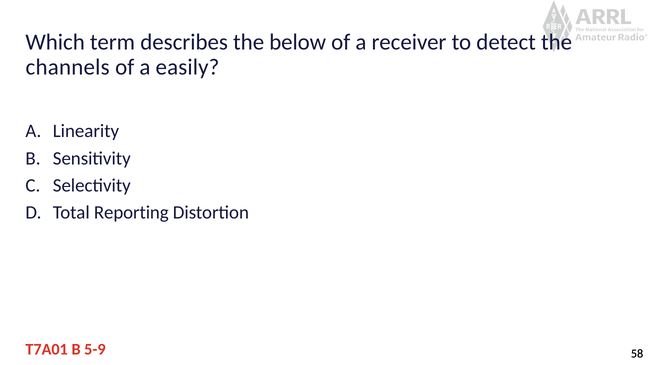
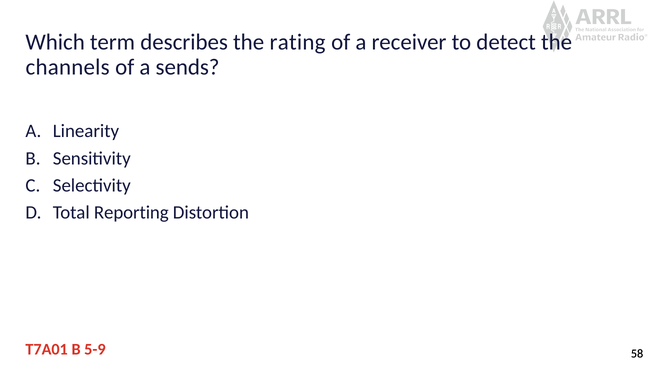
below: below -> rating (298, 42)
easily: easily -> sends (188, 67)
